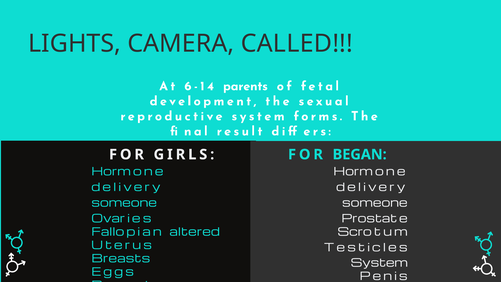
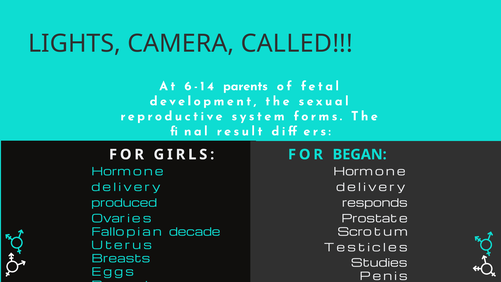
someone: someone -> produced (124, 203)
someone: someone -> responds (375, 203)
altered: altered -> decade (195, 232)
System: System -> Studies (379, 263)
